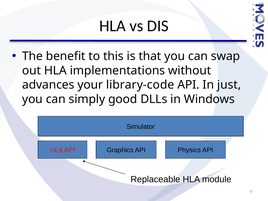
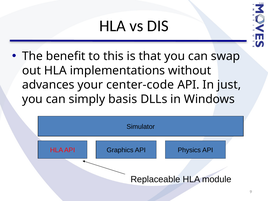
library-code: library-code -> center-code (140, 85)
good: good -> basis (123, 99)
